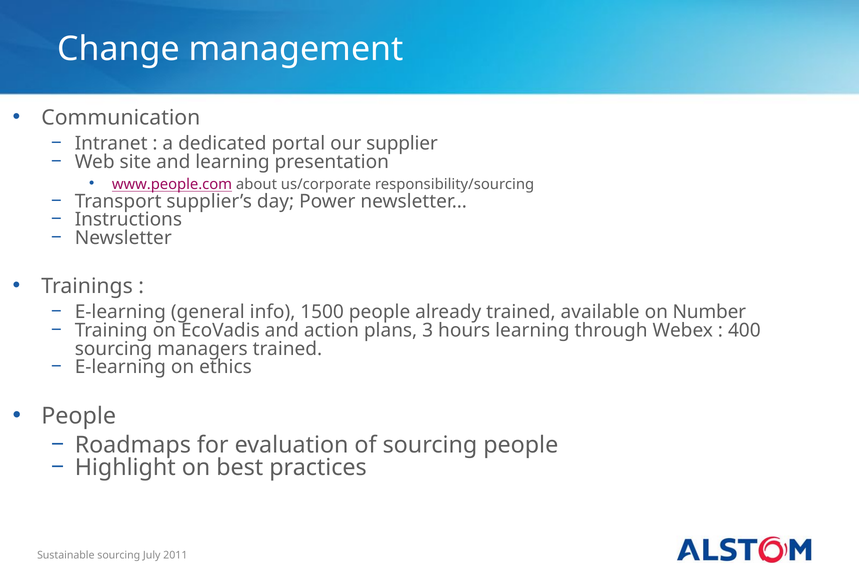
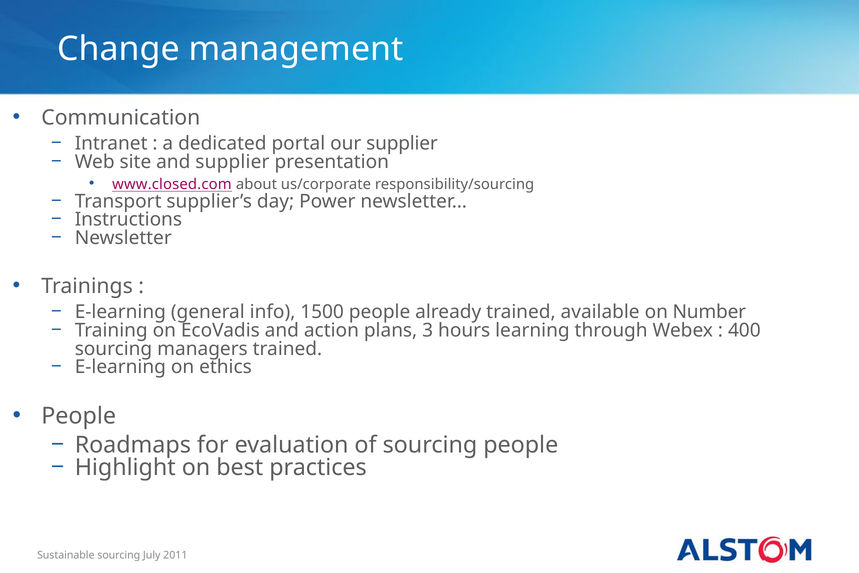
and learning: learning -> supplier (232, 162)
www.people.com: www.people.com -> www.closed.com (172, 184)
